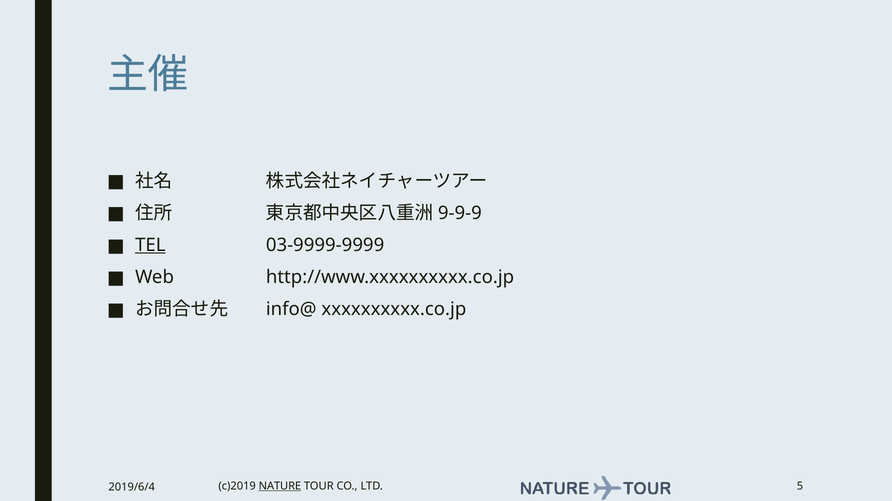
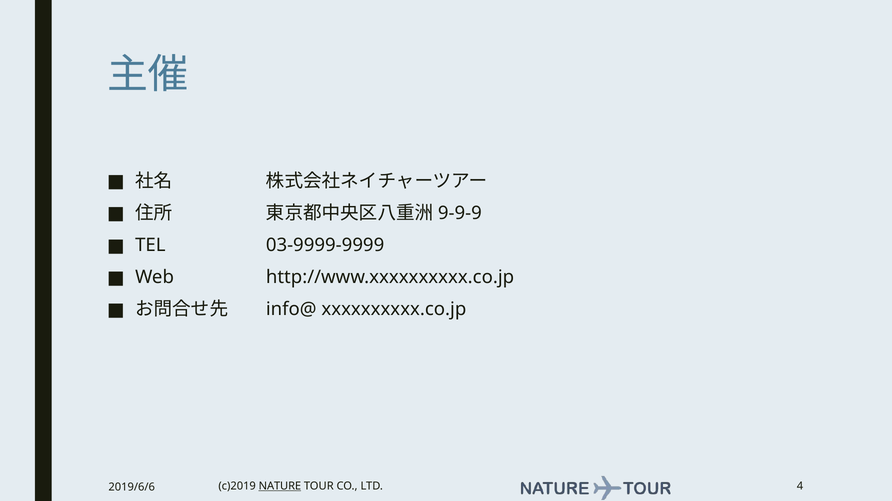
TEL underline: present -> none (150, 245)
5: 5 -> 4 (800, 487)
2019/6/4: 2019/6/4 -> 2019/6/6 (132, 488)
